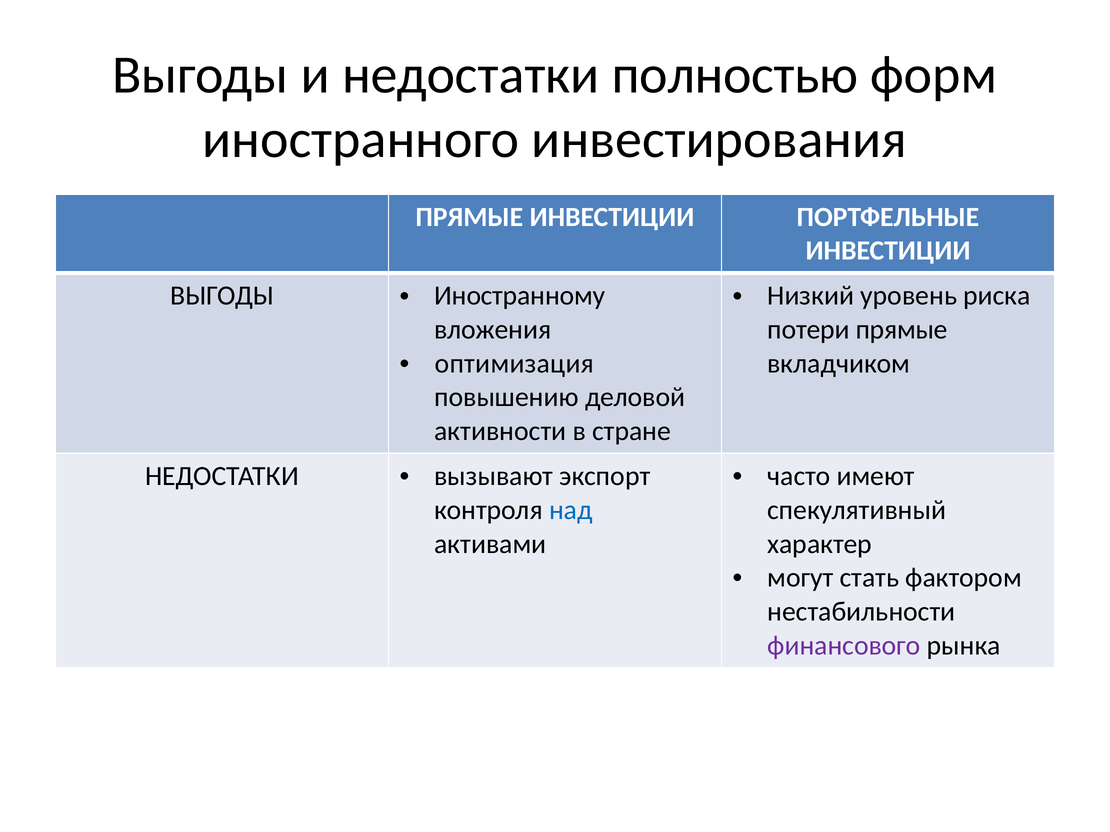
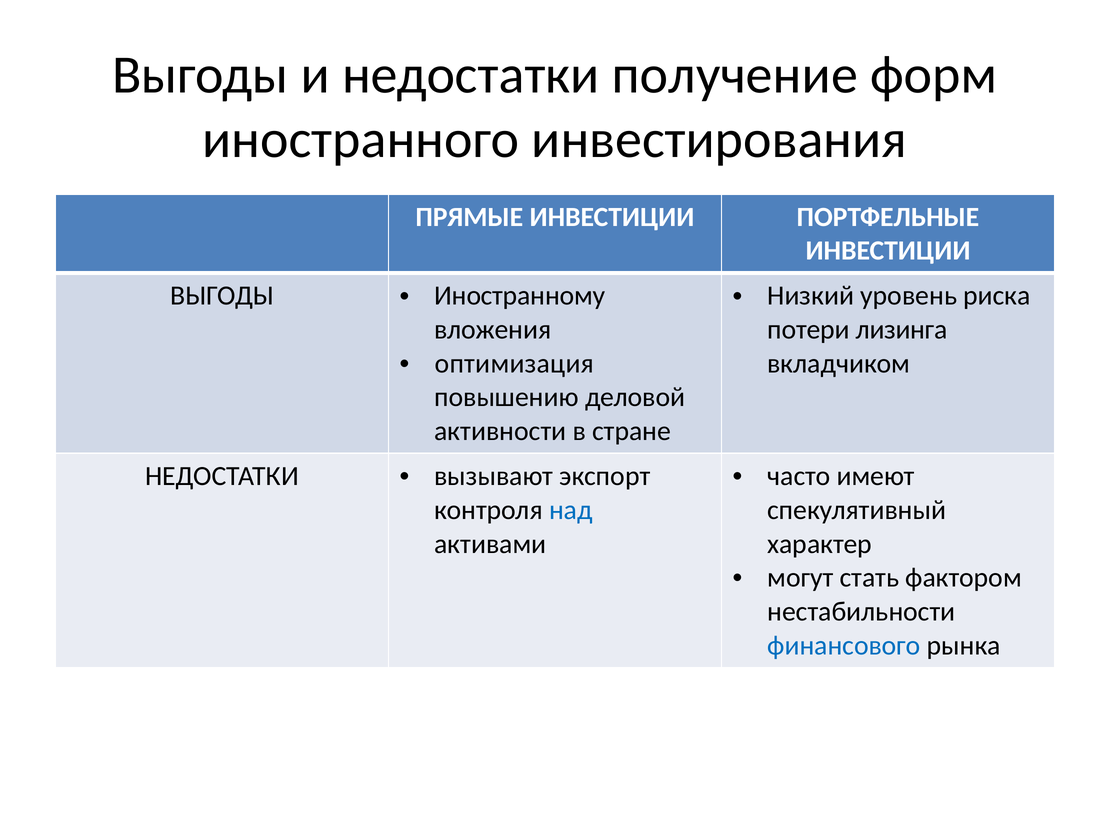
полностью: полностью -> получение (735, 75)
потери прямые: прямые -> лизинга (902, 330)
финансового colour: purple -> blue (844, 646)
